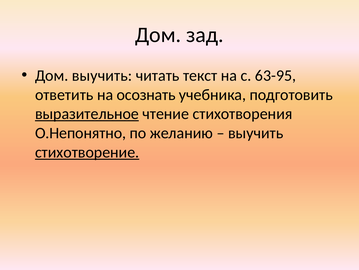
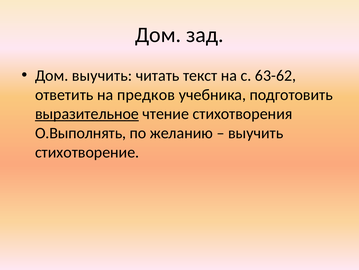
63-95: 63-95 -> 63-62 (276, 75)
осознать: осознать -> предков (146, 94)
О.Непонятно: О.Непонятно -> О.Выполнять (81, 133)
стихотворение underline: present -> none (87, 152)
